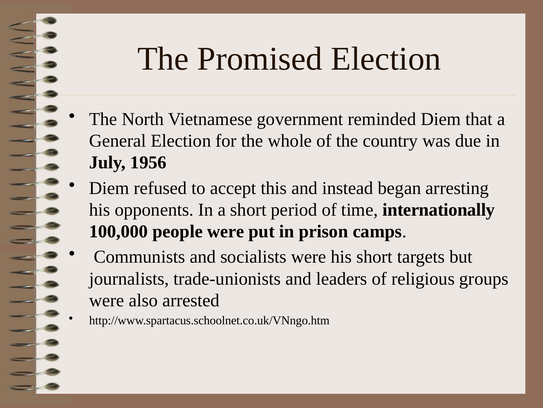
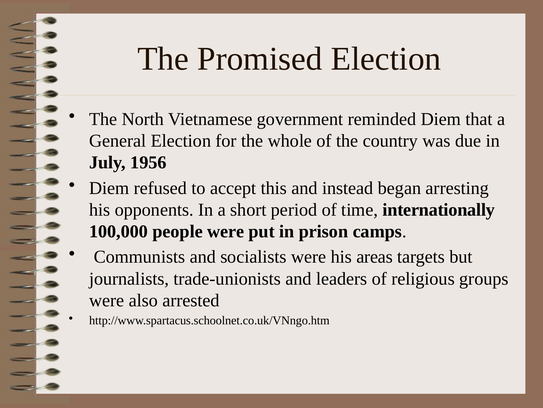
his short: short -> areas (375, 256)
